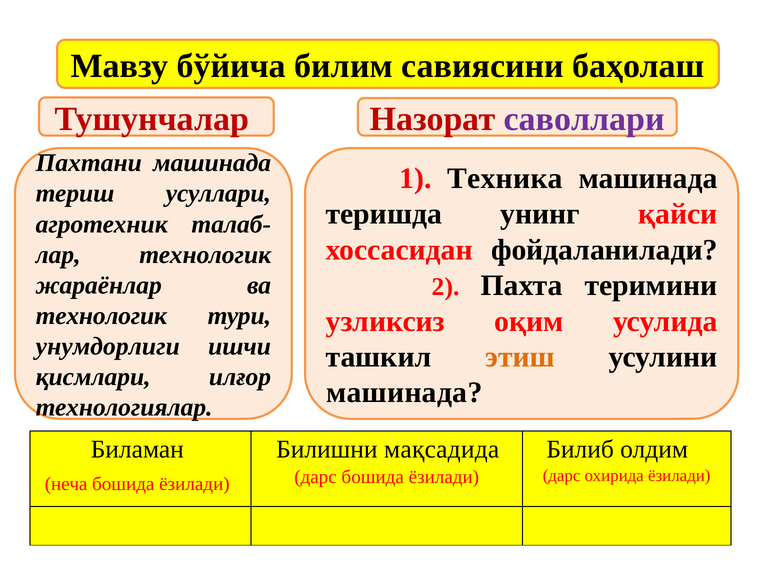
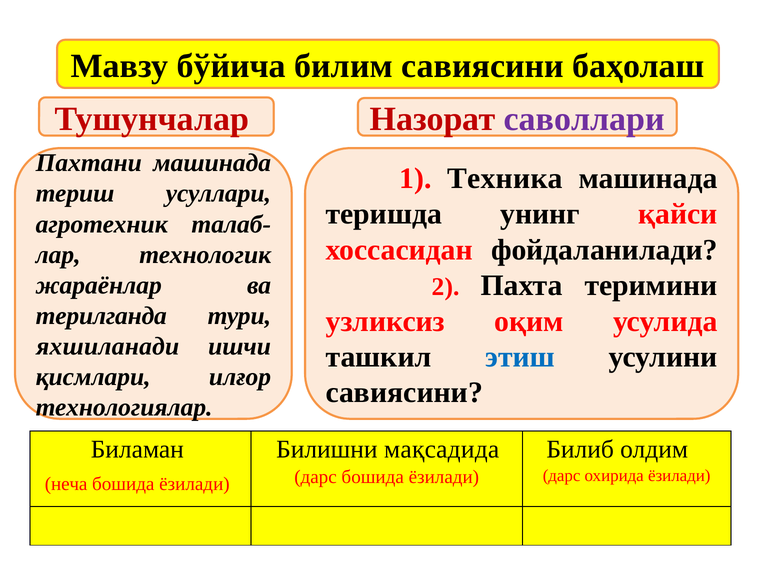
технологик: технологик -> терилганда (101, 316)
унумдорлиги: унумдорлиги -> яхшиланади (108, 346)
этиш colour: orange -> blue (520, 357)
машинада: машинада -> савиясини (404, 393)
